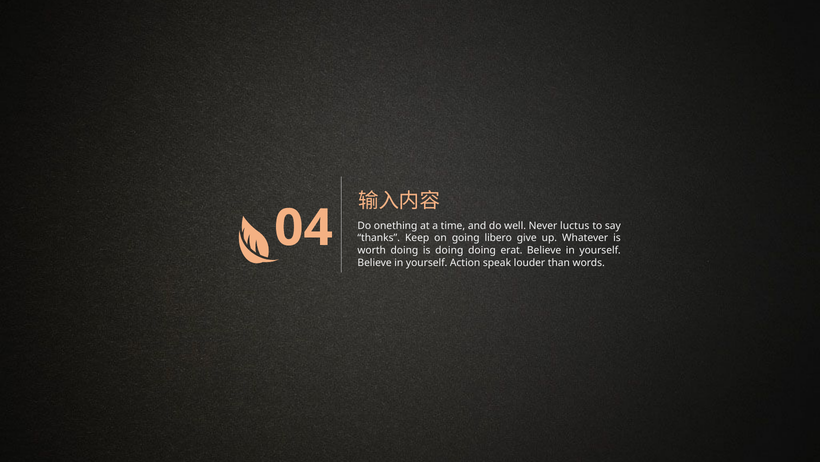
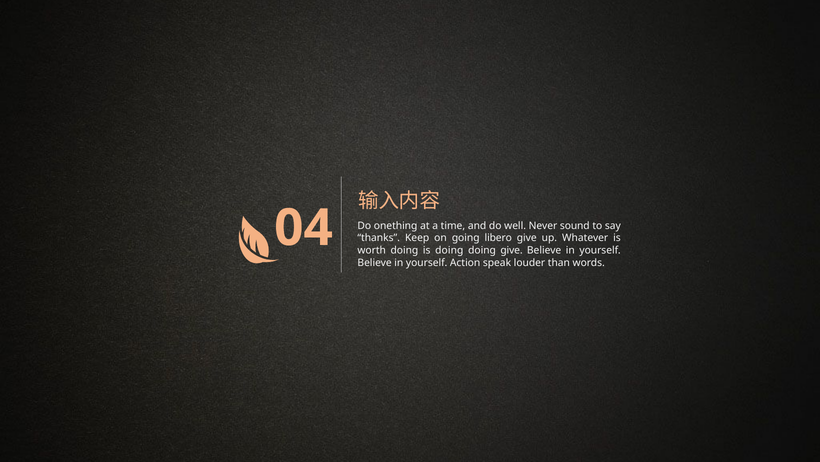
luctus: luctus -> sound (575, 225)
doing erat: erat -> give (512, 250)
